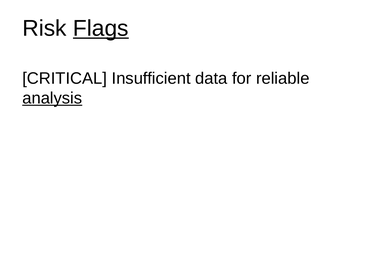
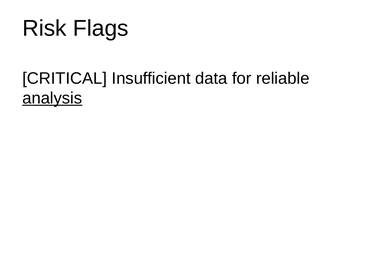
Flags underline: present -> none (101, 28)
